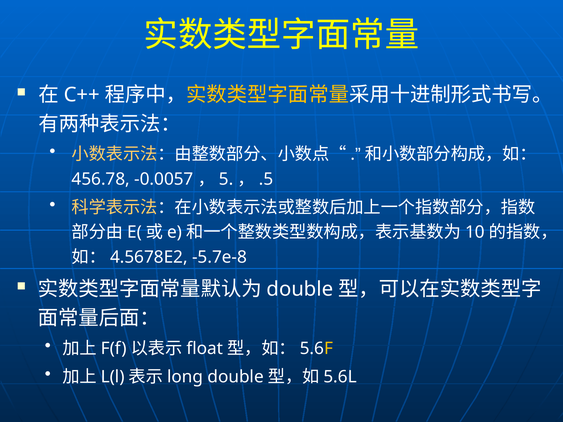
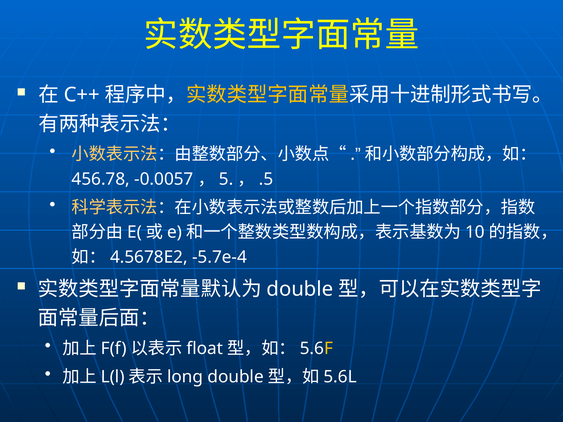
-5.7e-8: -5.7e-8 -> -5.7e-4 (219, 257)
